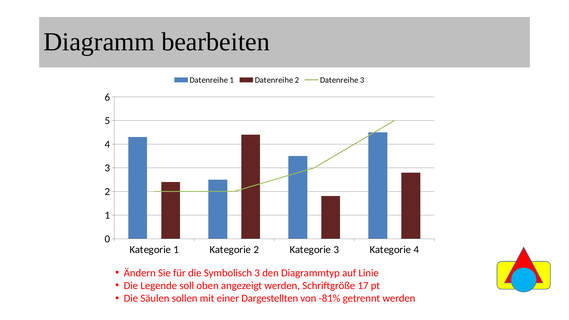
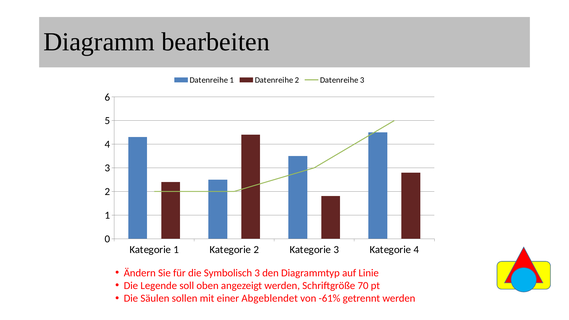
17: 17 -> 70 (363, 286)
Dargestellten: Dargestellten -> Abgeblendet (270, 298)
-81%: -81% -> -61% (329, 298)
